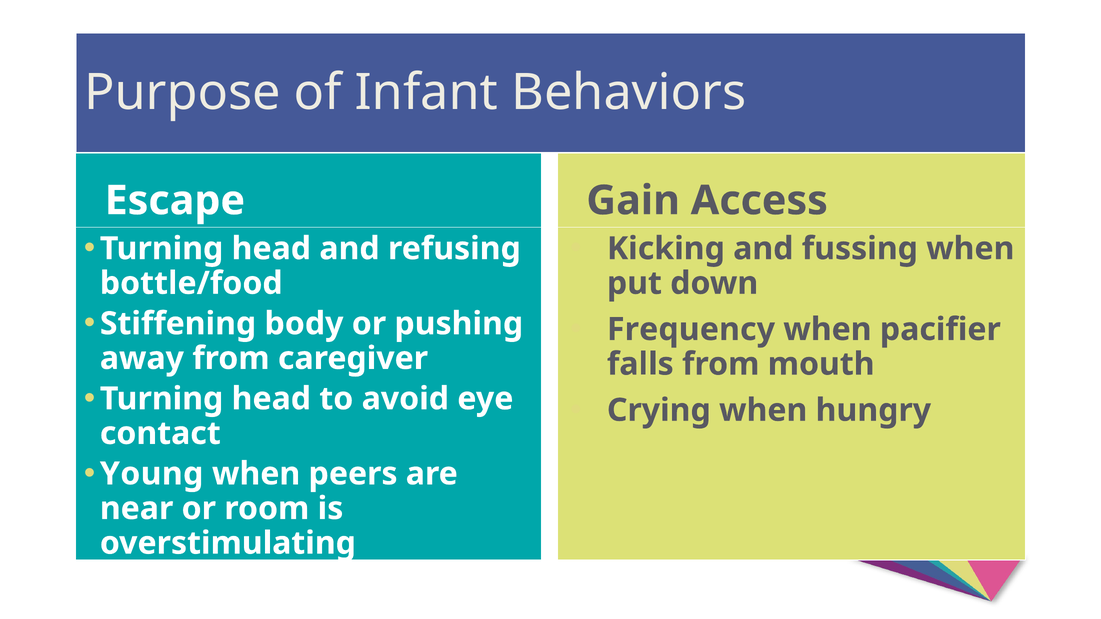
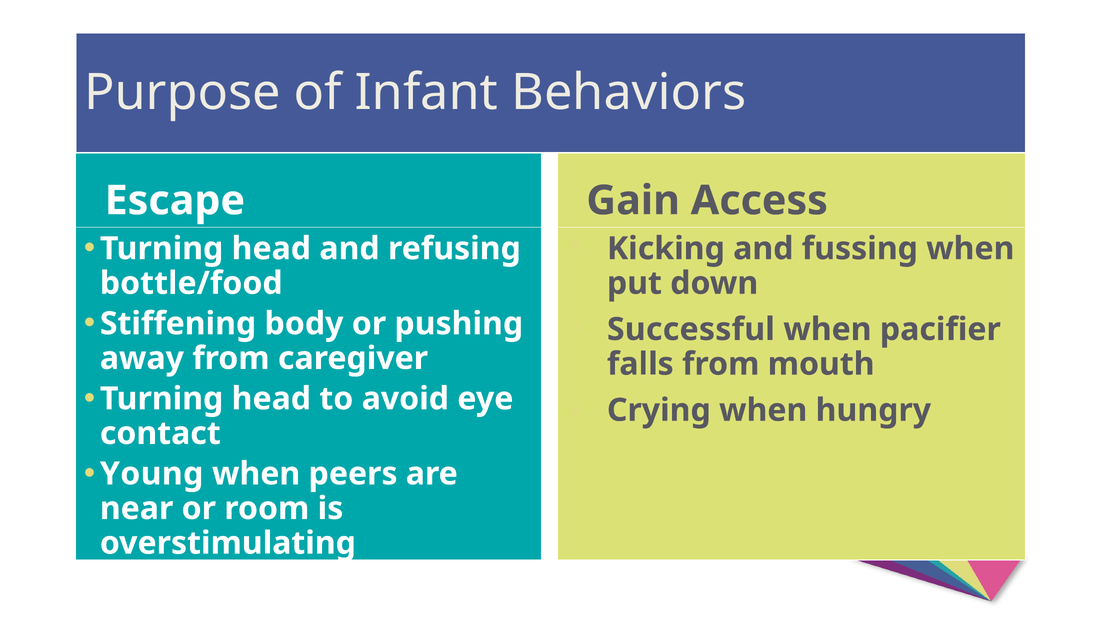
Frequency: Frequency -> Successful (691, 330)
